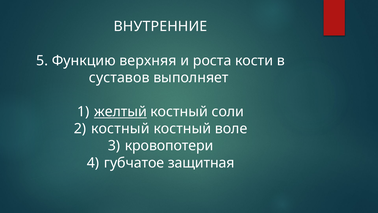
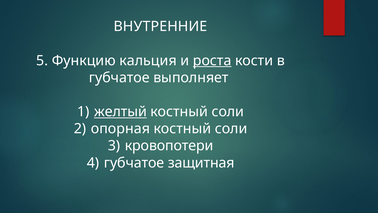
верхняя: верхняя -> кальция (148, 60)
роста underline: none -> present (212, 60)
суставов: суставов -> губчатое (119, 77)
2 костный: костный -> опорная (120, 129)
воле: воле -> соли (231, 129)
